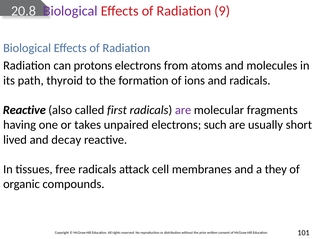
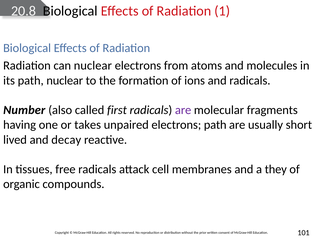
Biological colour: purple -> black (70, 11)
9: 9 -> 1 (222, 11)
can protons: protons -> nuclear (93, 66)
path thyroid: thyroid -> nuclear (65, 80)
Reactive: Reactive -> Number (24, 110)
electrons such: such -> path (215, 125)
